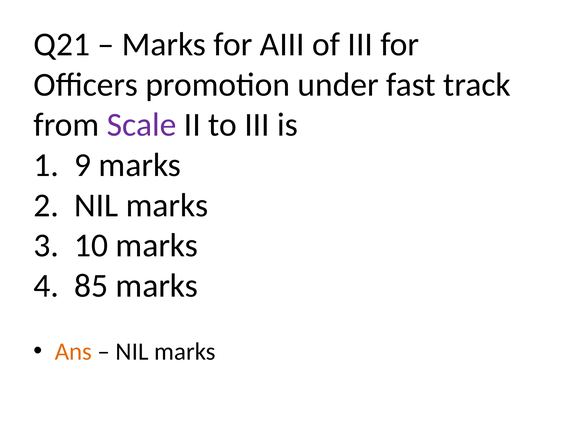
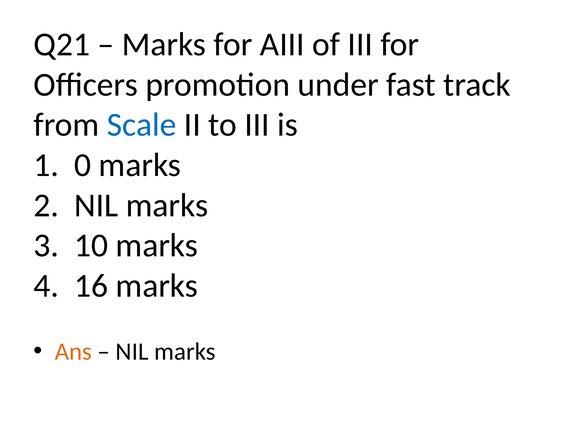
Scale colour: purple -> blue (142, 125)
9: 9 -> 0 (83, 165)
85: 85 -> 16 (91, 286)
